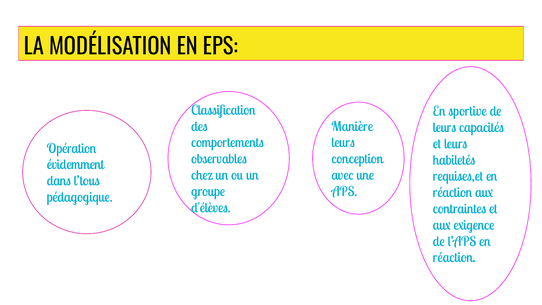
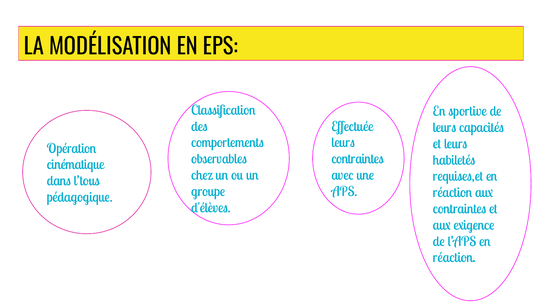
Manière: Manière -> Effectuée (352, 127)
conception: conception -> contraintes (357, 159)
évidemment: évidemment -> cinématique (75, 165)
